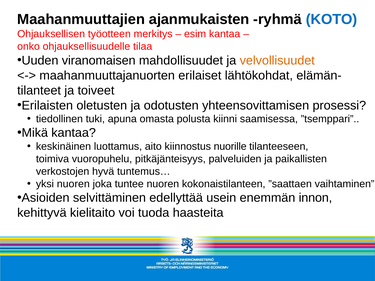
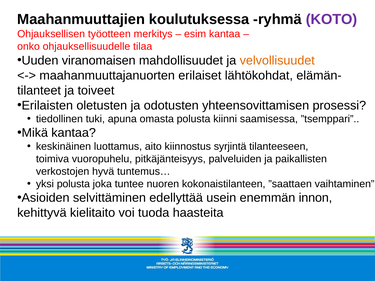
ajanmukaisten: ajanmukaisten -> koulutuksessa (199, 19)
KOTO colour: blue -> purple (332, 19)
nuorille: nuorille -> syrjintä (230, 147)
yksi nuoren: nuoren -> polusta (73, 184)
